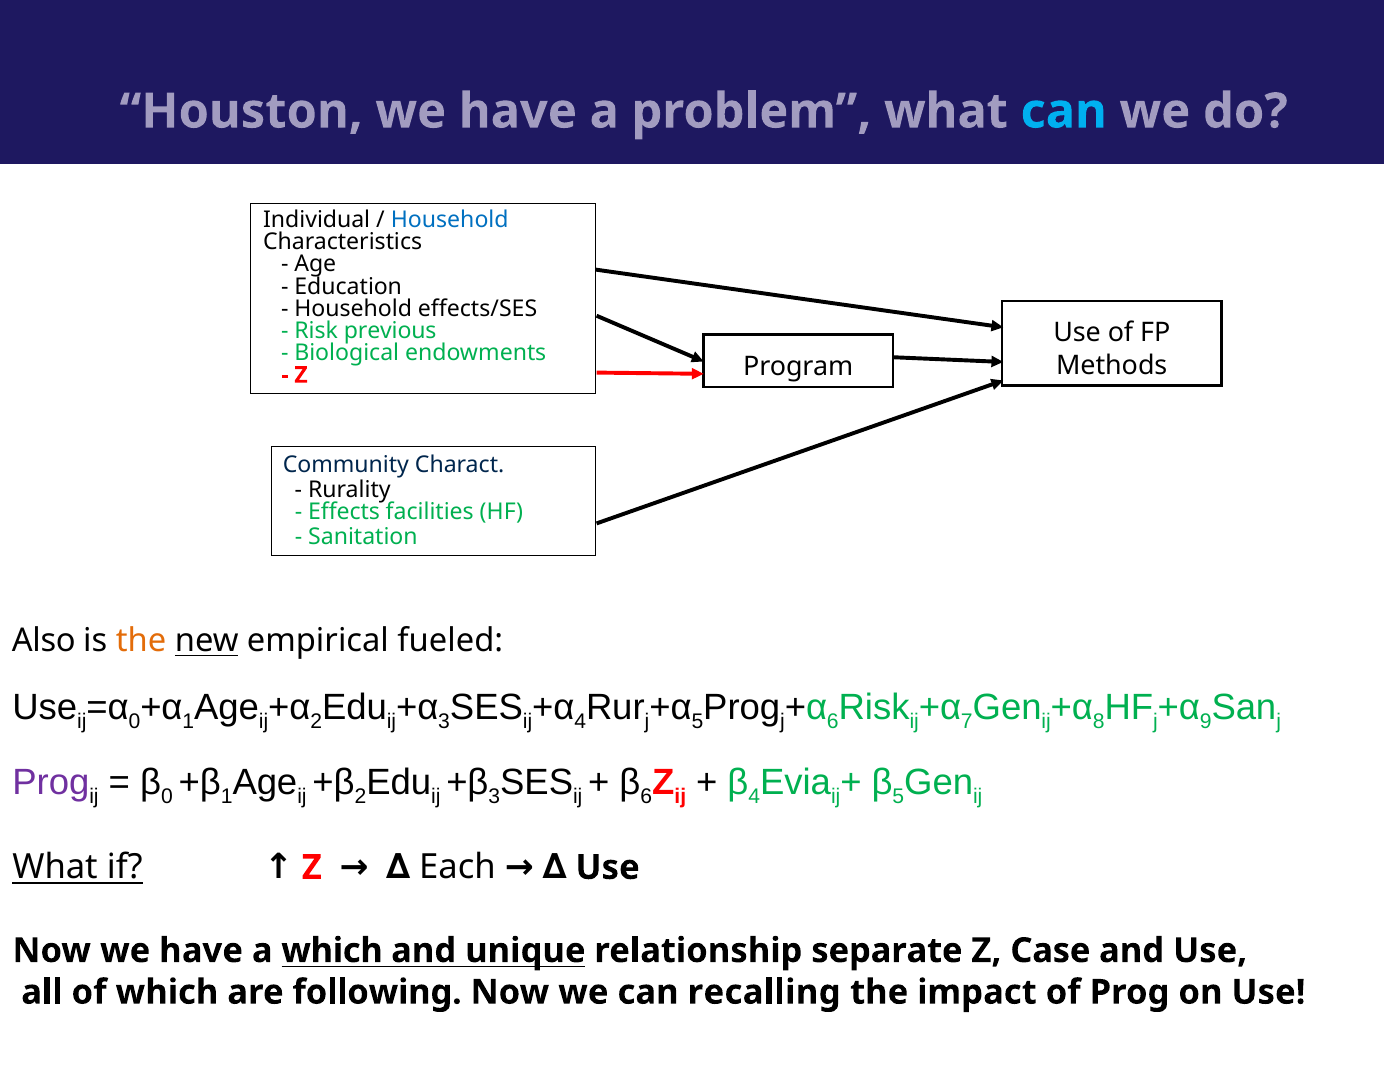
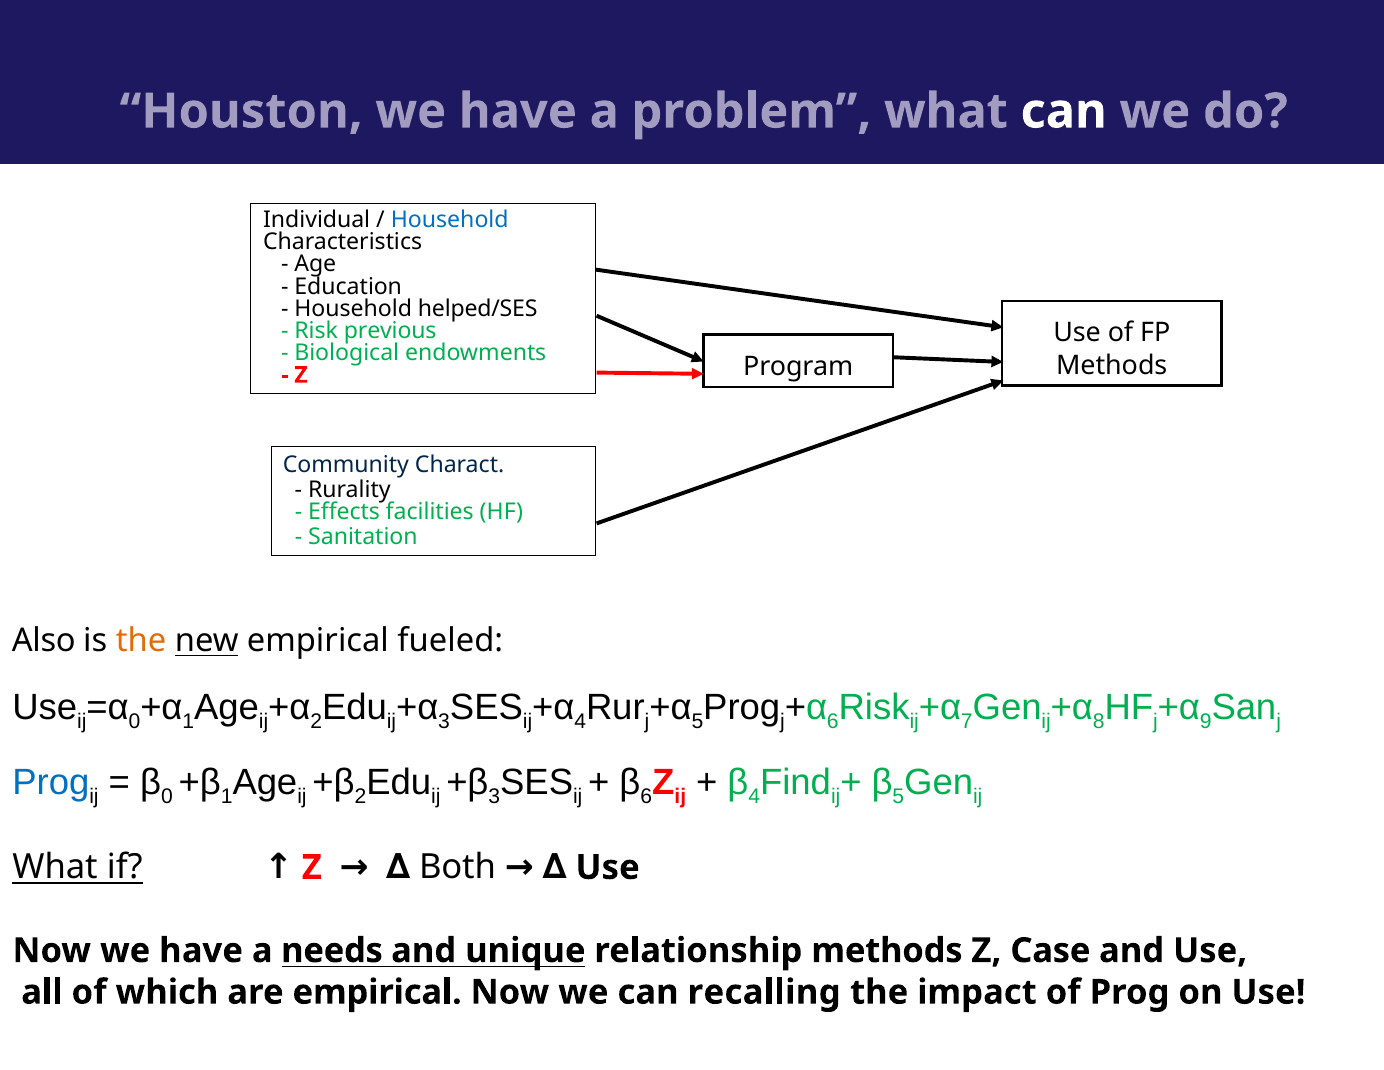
can colour: light blue -> white (1064, 111)
effects/SES: effects/SES -> helped/SES (478, 308)
Prog colour: purple -> blue (51, 782)
Evia: Evia -> Find (796, 782)
Each: Each -> Both (458, 867)
a which: which -> needs (332, 950)
relationship separate: separate -> methods (887, 950)
are following: following -> empirical (377, 992)
